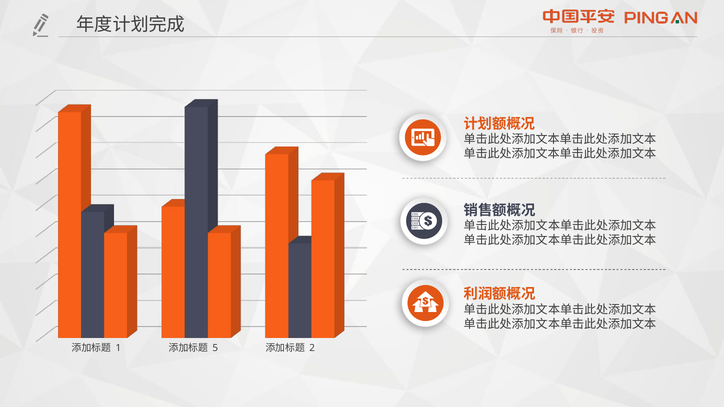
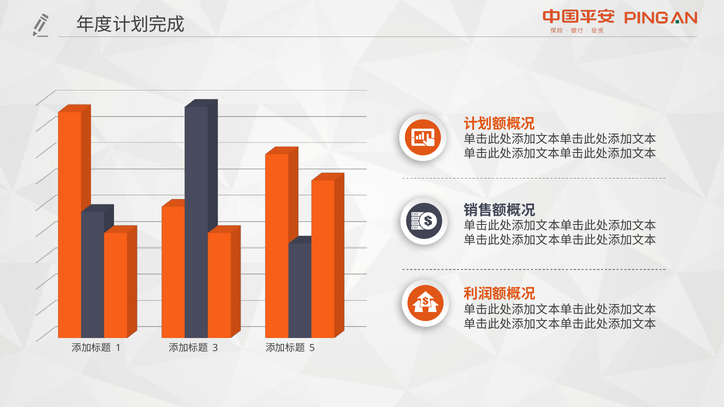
5: 5 -> 3 (215, 348)
2: 2 -> 5 (312, 348)
